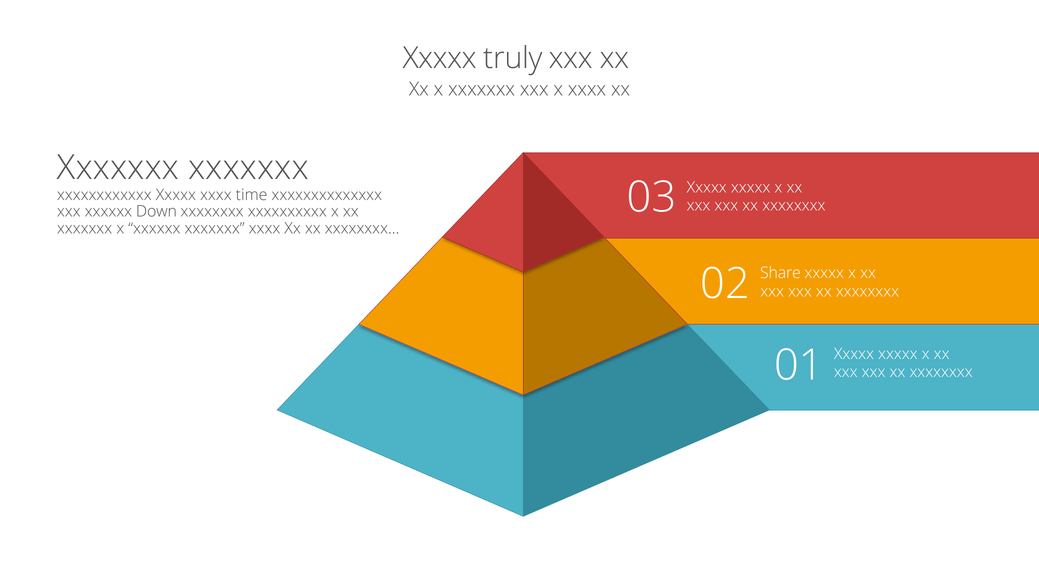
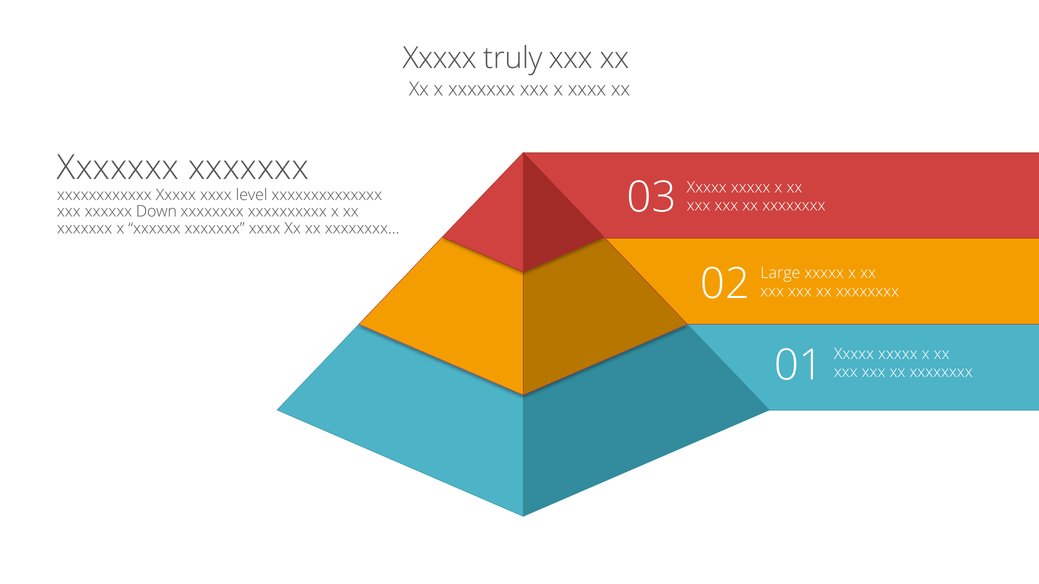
time: time -> level (252, 195)
Share: Share -> Large (780, 273)
